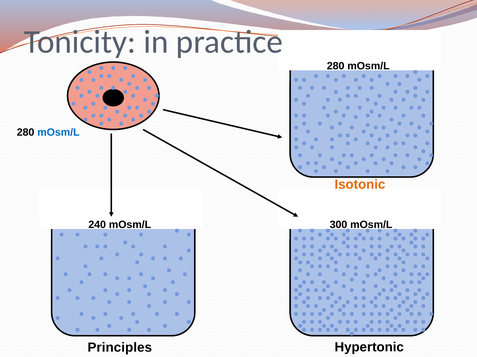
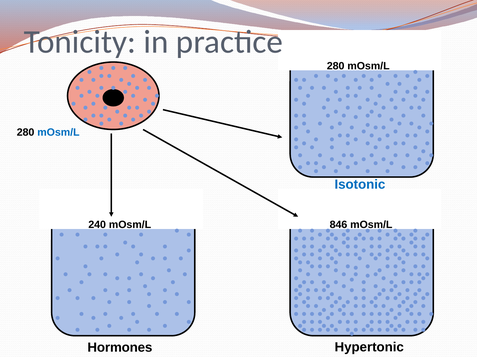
Isotonic colour: orange -> blue (360, 185)
300: 300 -> 846 (338, 225)
Principles: Principles -> Hormones (120, 348)
